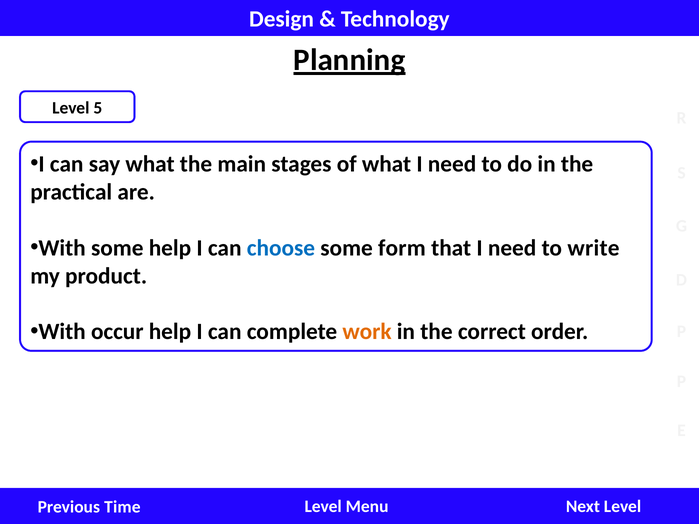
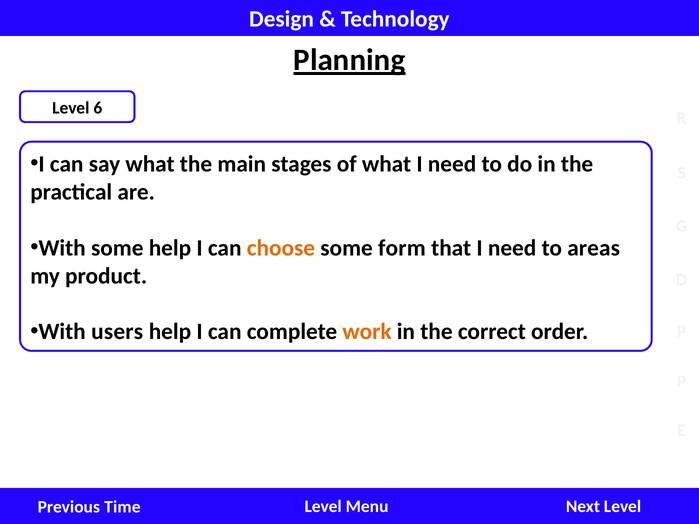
5: 5 -> 6 (98, 108)
choose colour: blue -> orange (281, 248)
write: write -> areas (594, 248)
occur: occur -> users (117, 332)
